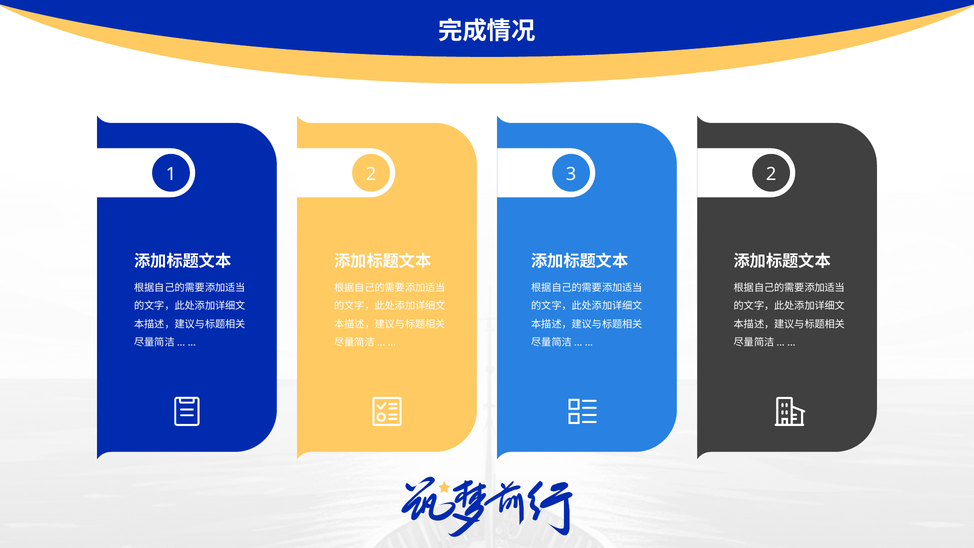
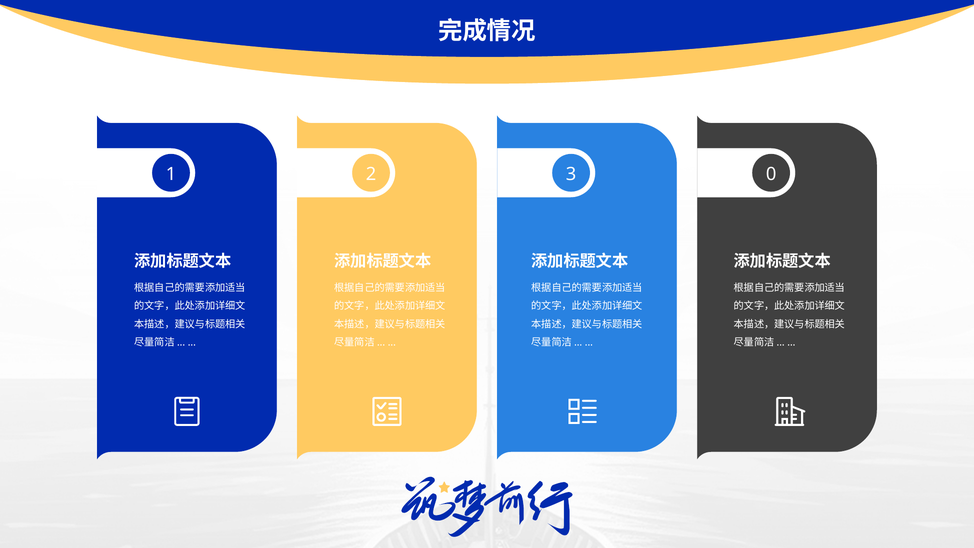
3 2: 2 -> 0 (771, 174)
